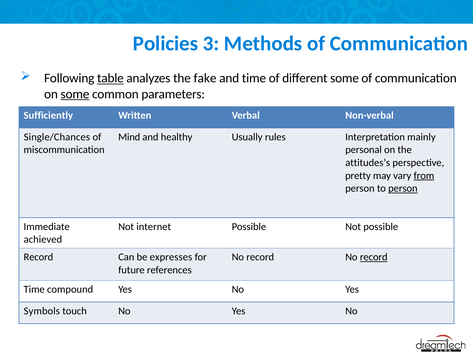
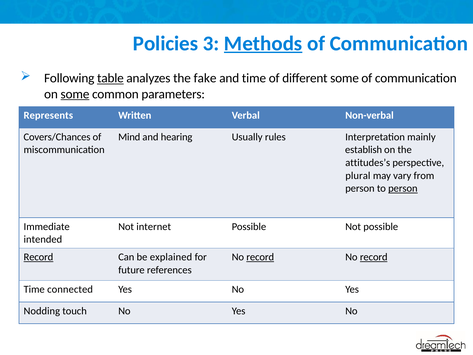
Methods underline: none -> present (263, 43)
Sufficiently: Sufficiently -> Represents (48, 115)
Single/Chances: Single/Chances -> Covers/Chances (57, 137)
healthy: healthy -> hearing (177, 137)
personal: personal -> establish (364, 150)
pretty: pretty -> plural (358, 175)
from underline: present -> none (424, 175)
achieved: achieved -> intended (43, 239)
Record underline: none -> present (38, 257)
expresses: expresses -> explained (171, 257)
record underline: none -> present (260, 257)
compound: compound -> connected (70, 289)
Symbols: Symbols -> Nodding (42, 311)
